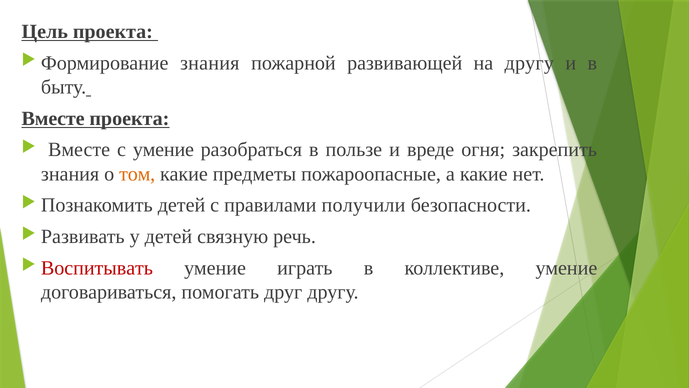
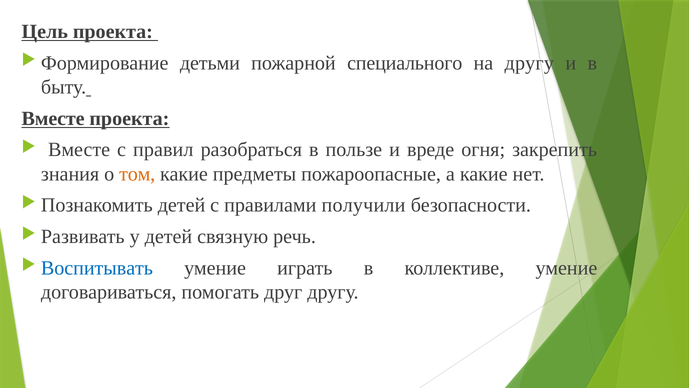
Формирование знания: знания -> детьми (210, 63)
развивающей: развивающей -> специального (405, 63)
с умение: умение -> правил (163, 150)
Воспитывать colour: red -> blue (97, 268)
